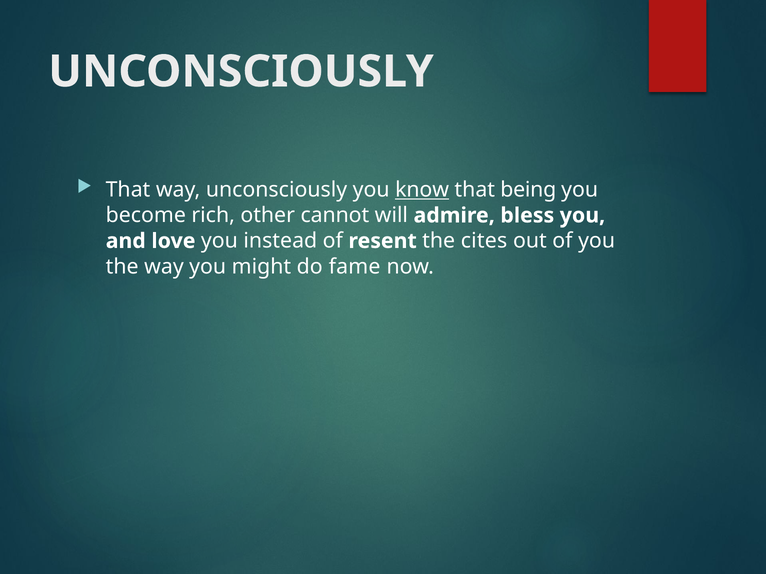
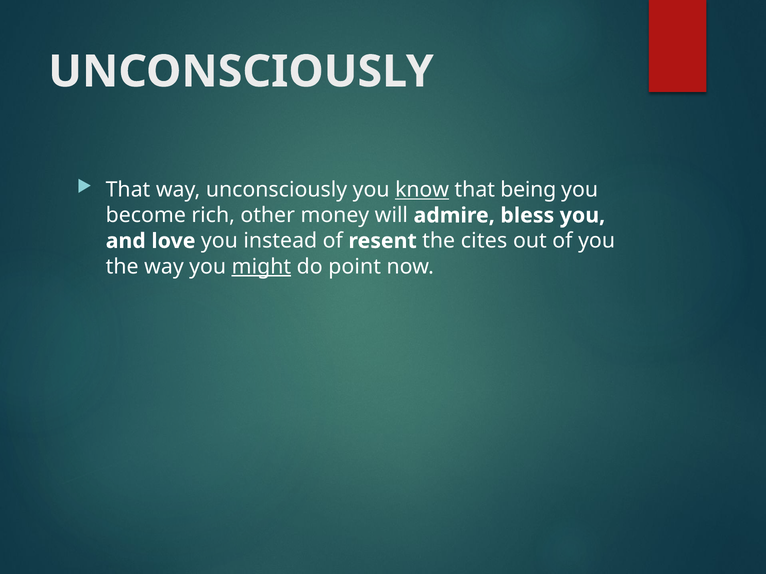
cannot: cannot -> money (335, 216)
might underline: none -> present (261, 267)
fame: fame -> point (355, 267)
